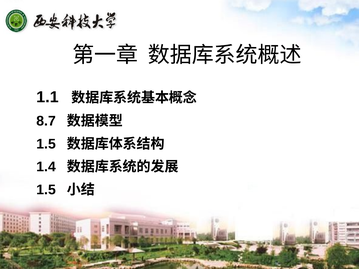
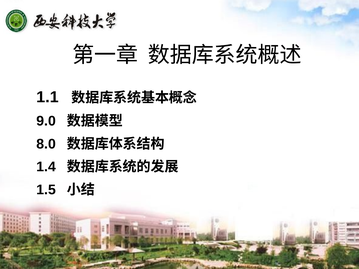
8.7: 8.7 -> 9.0 (46, 121)
1.5: 1.5 -> 8.0 (46, 144)
